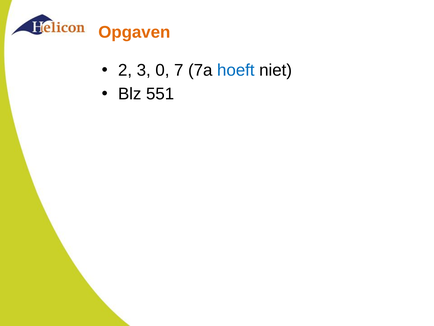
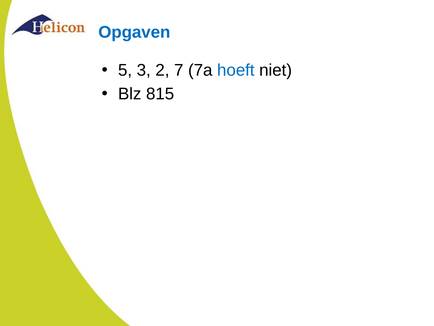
Opgaven colour: orange -> blue (134, 32)
2: 2 -> 5 (125, 70)
0: 0 -> 2 (162, 70)
551: 551 -> 815 (160, 94)
